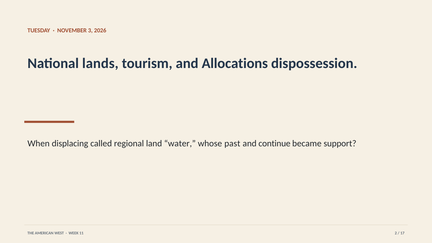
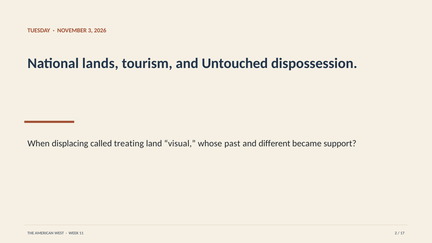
Allocations: Allocations -> Untouched (235, 63)
regional: regional -> treating (129, 143)
water: water -> visual (180, 143)
continue: continue -> different (274, 143)
